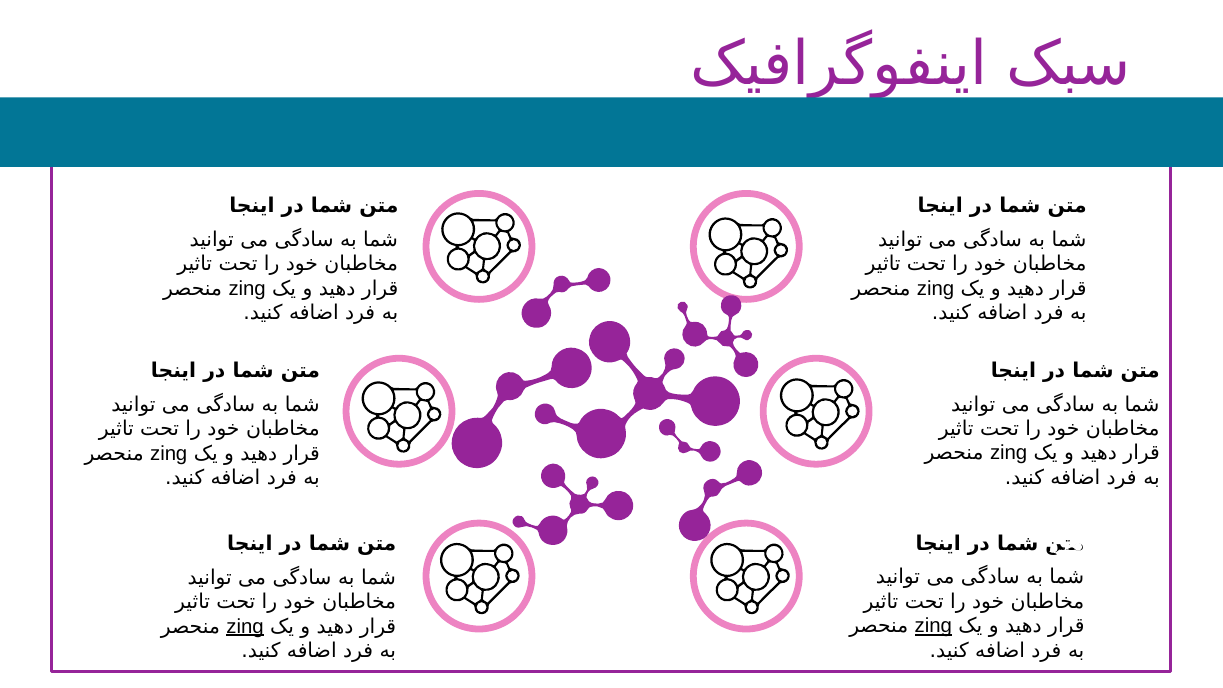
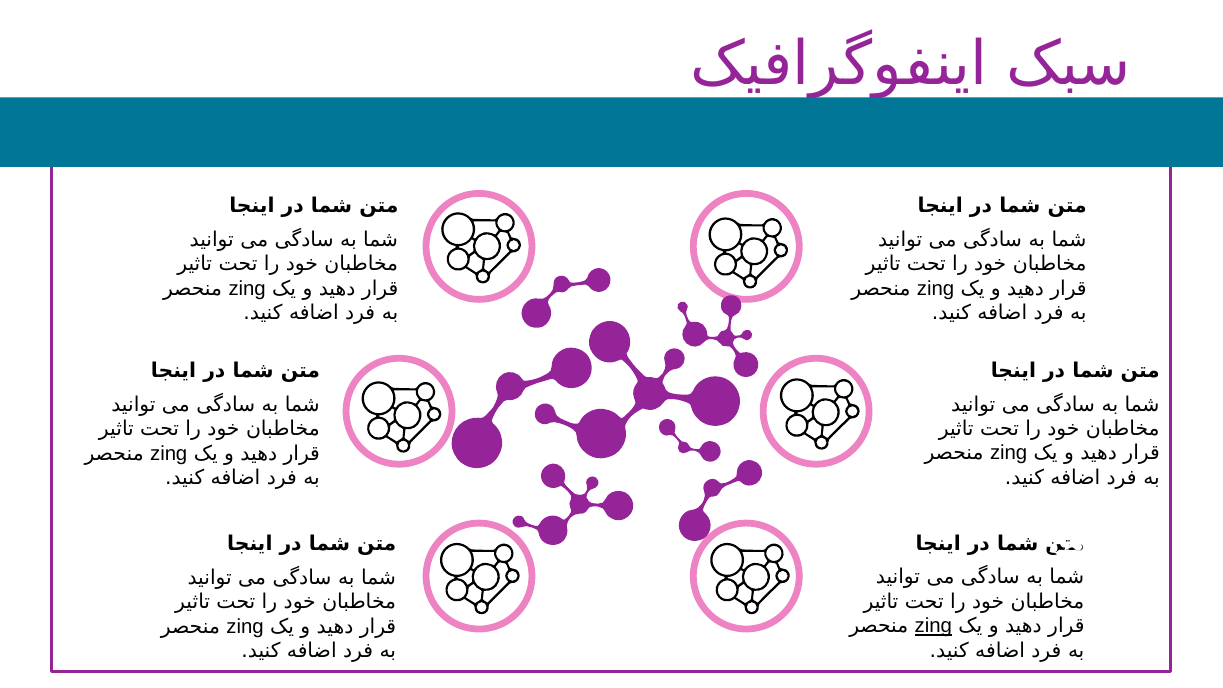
zing underline: present -> none (245, 626)
